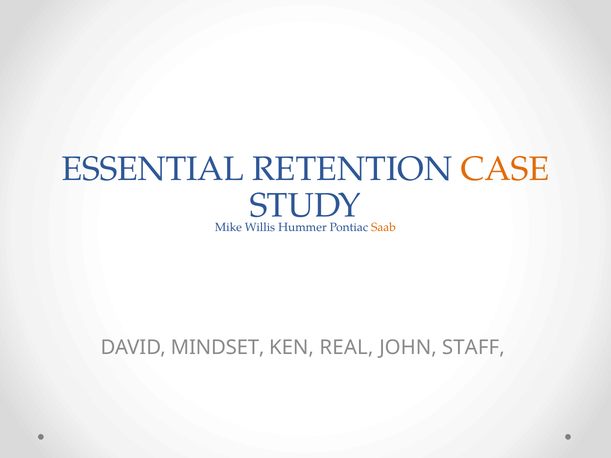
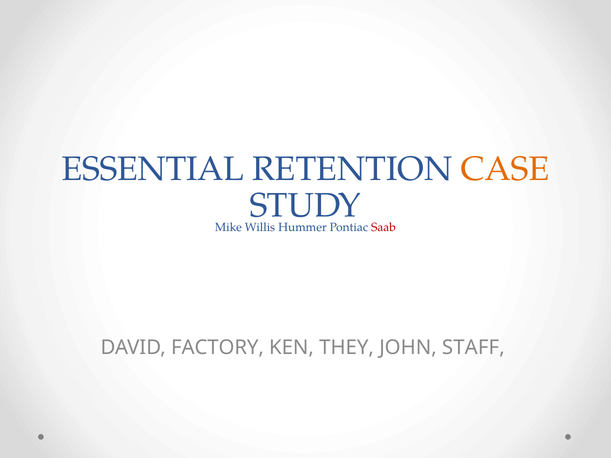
Saab colour: orange -> red (384, 228)
MINDSET: MINDSET -> FACTORY (218, 348)
REAL: REAL -> THEY (347, 348)
